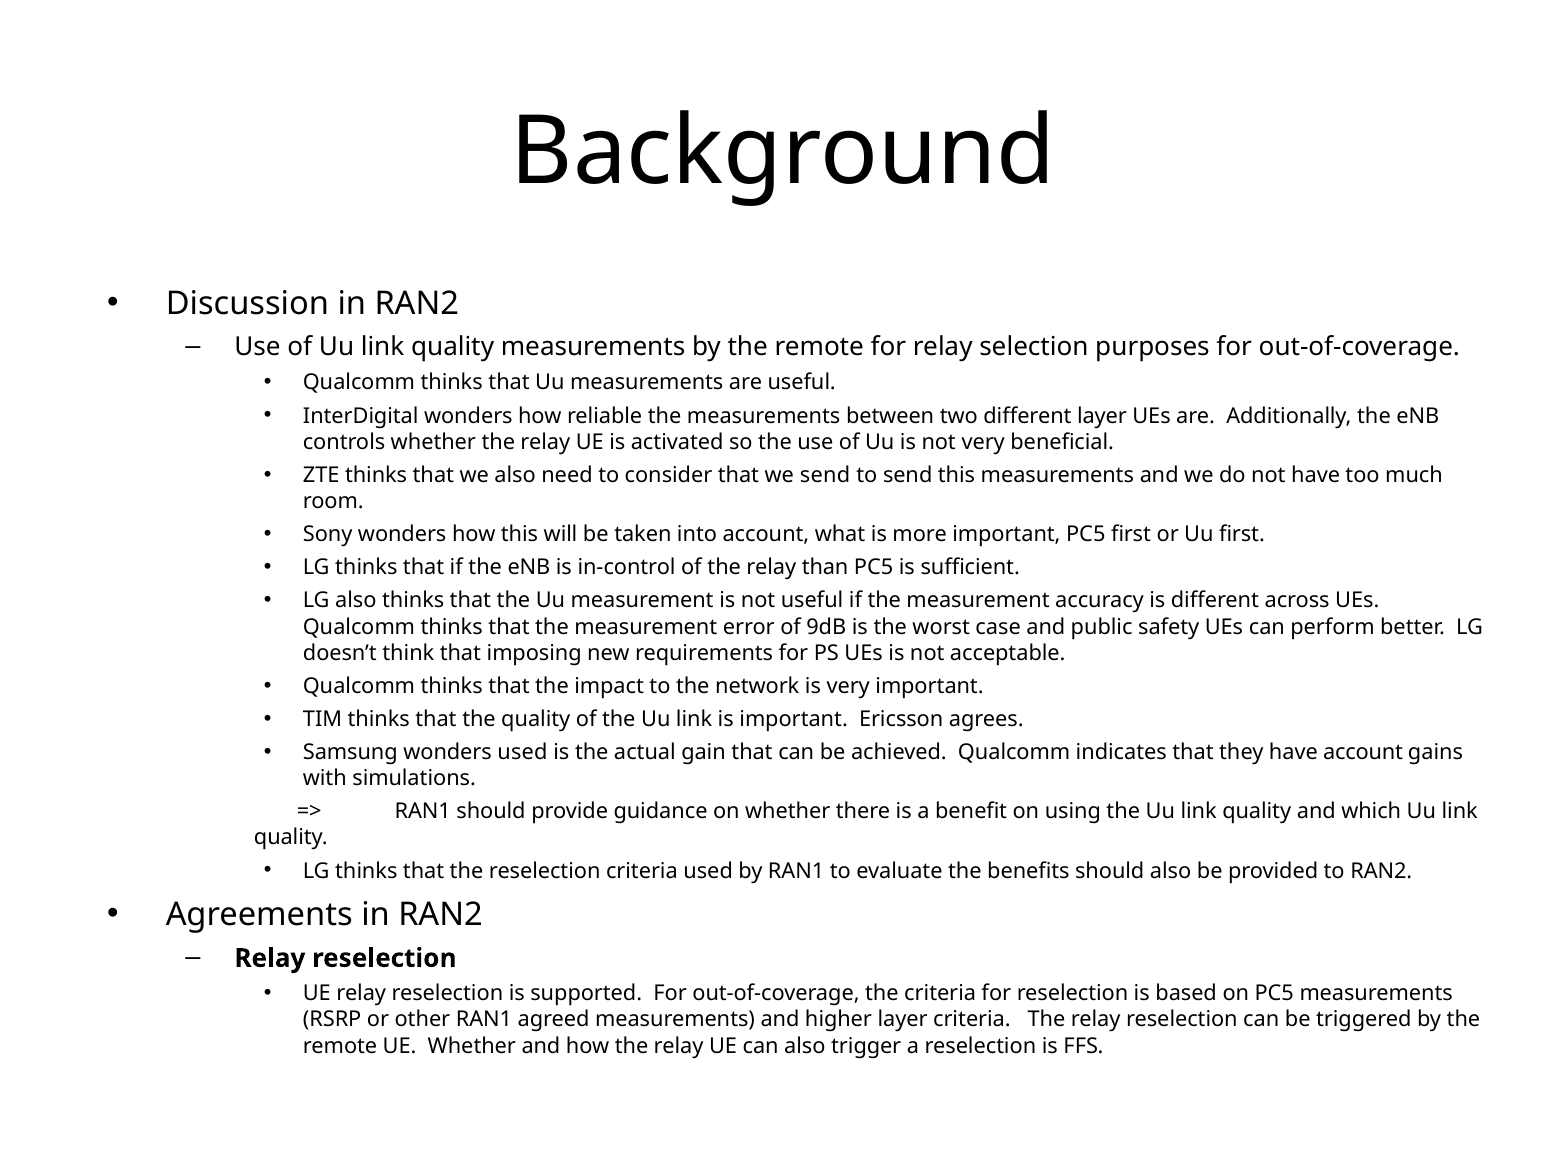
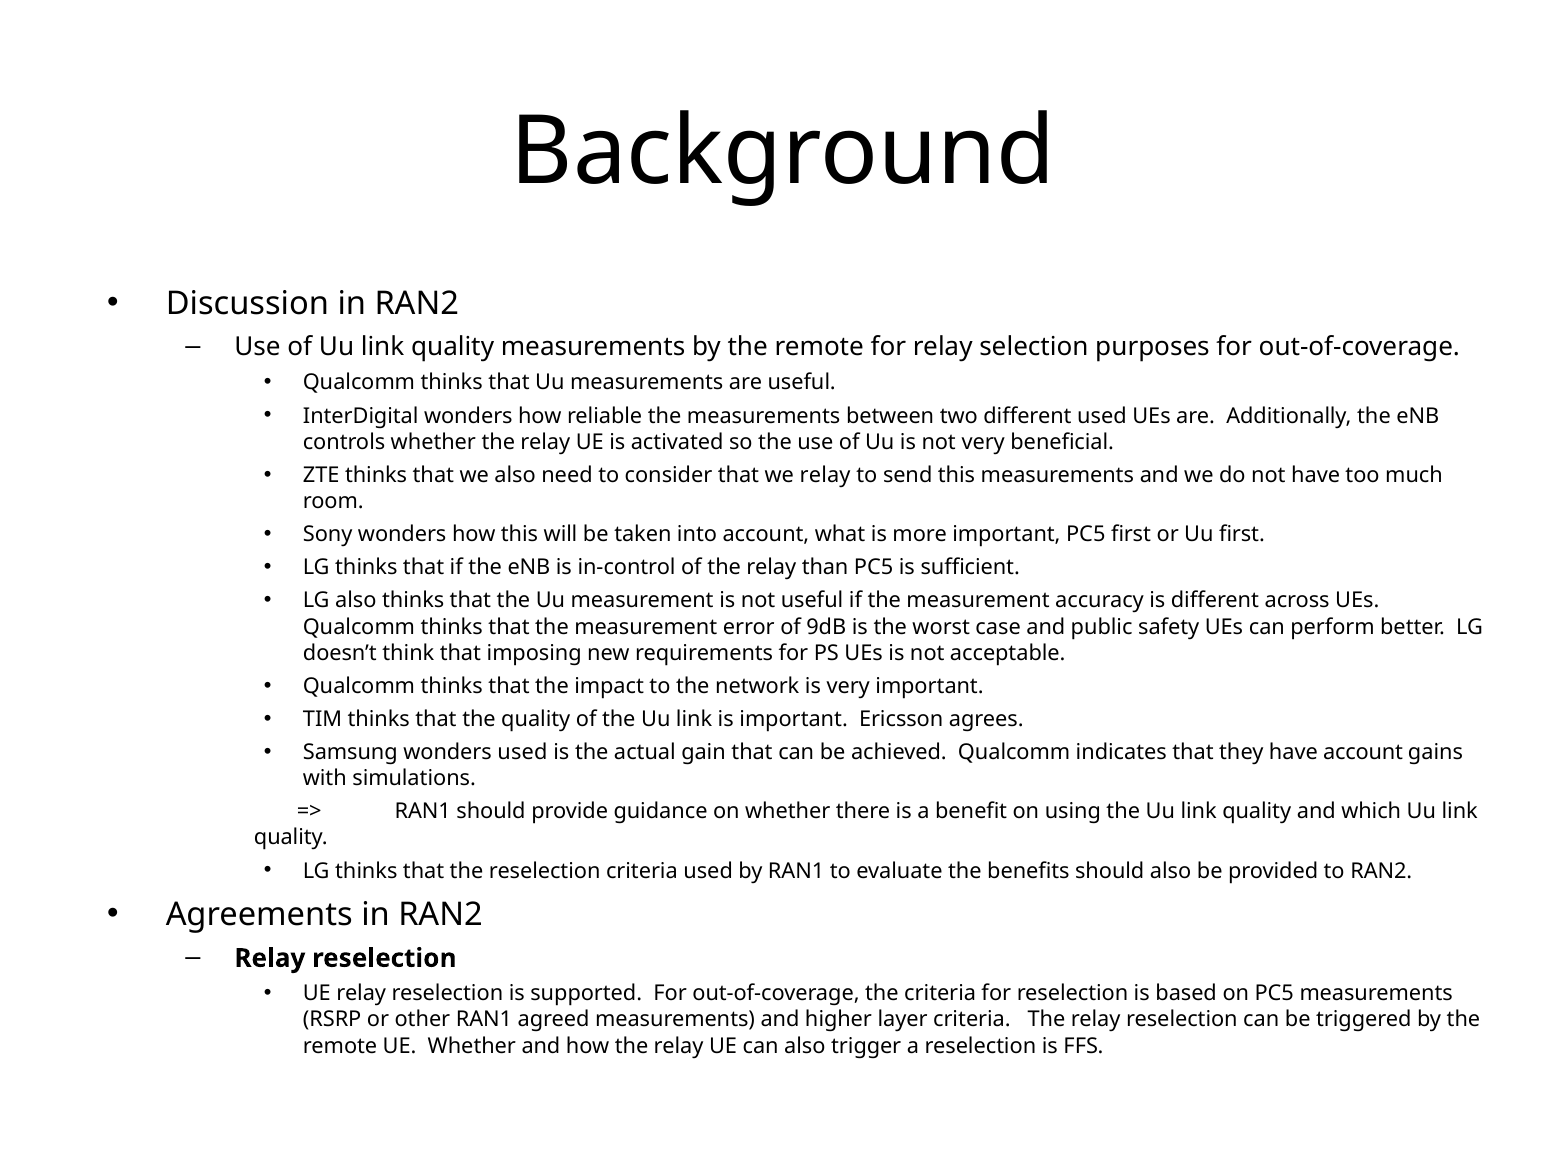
different layer: layer -> used (1102, 416)
we send: send -> relay (825, 475)
